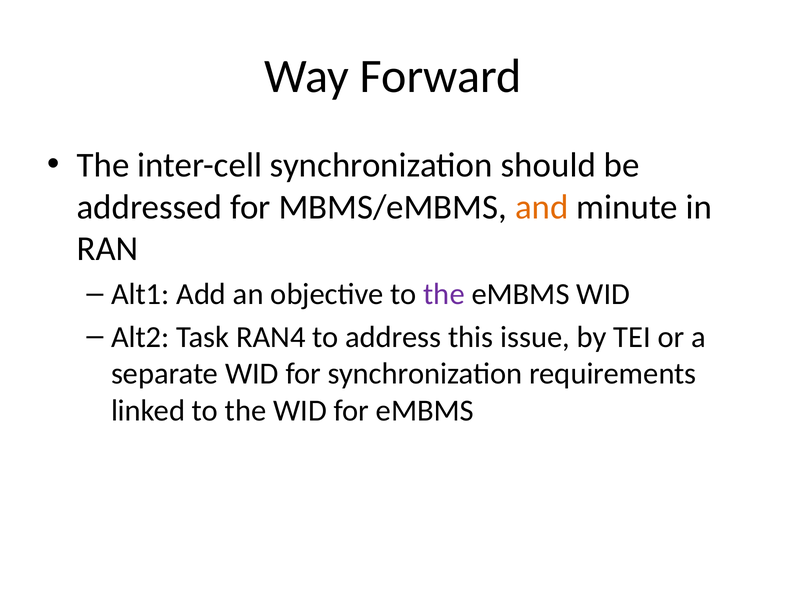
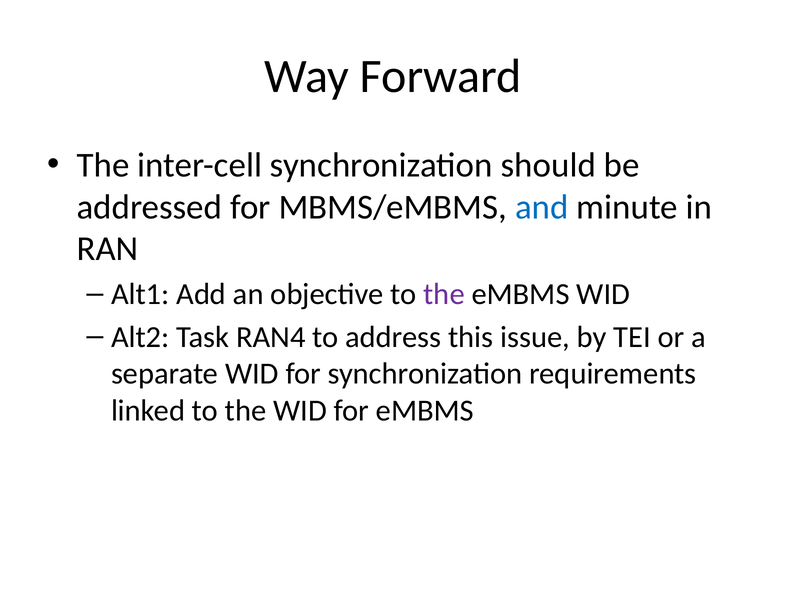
and colour: orange -> blue (542, 207)
